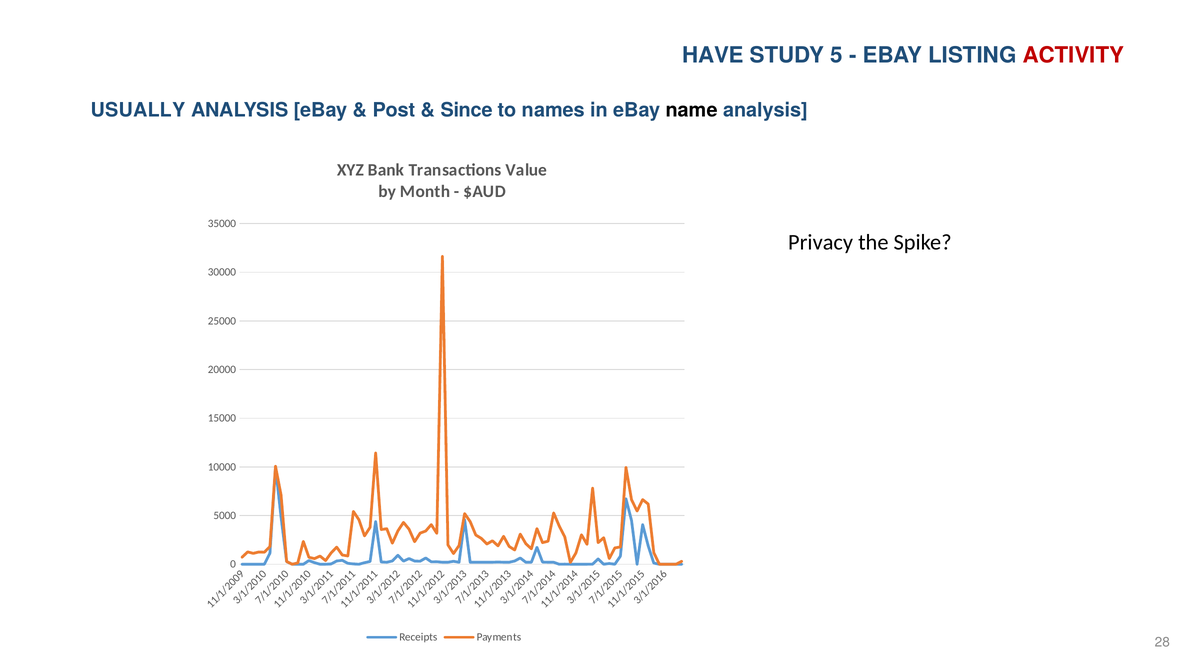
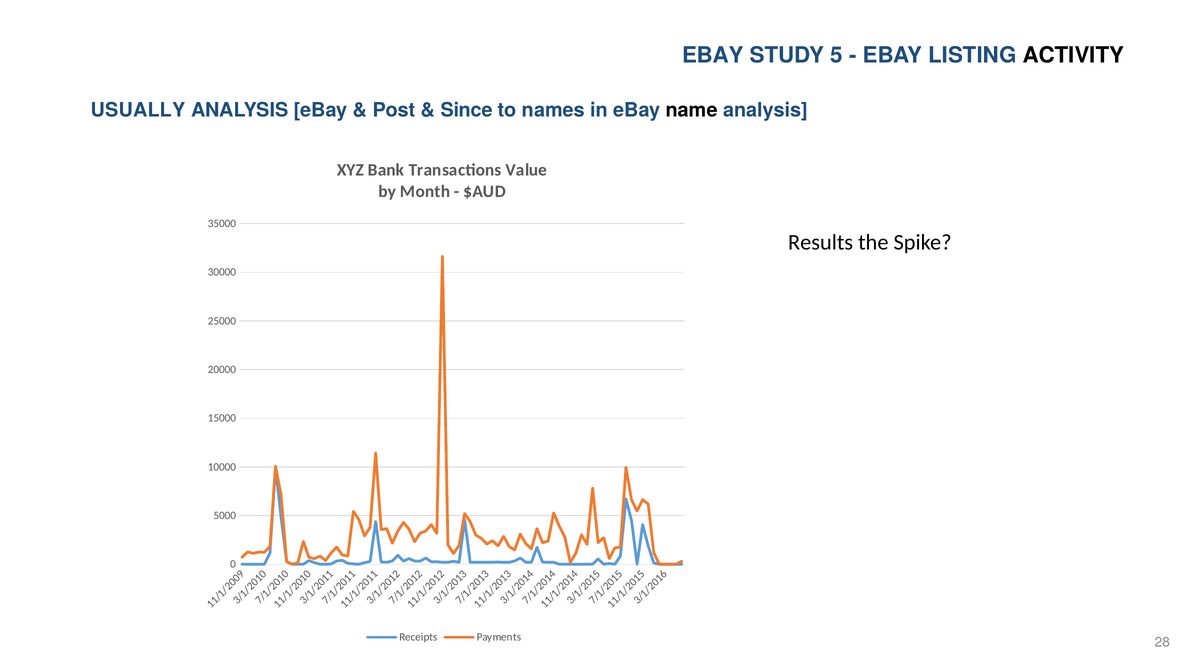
HAVE: HAVE -> EBAY (713, 55)
ACTIVITY colour: red -> black (1073, 55)
Privacy: Privacy -> Results (821, 242)
